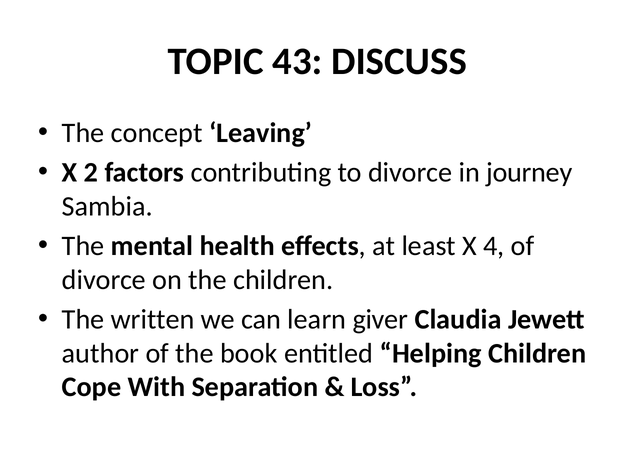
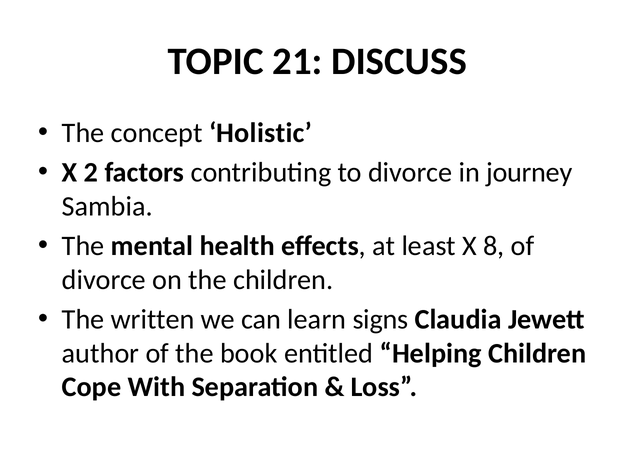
43: 43 -> 21 (297, 61)
Leaving: Leaving -> Holistic (260, 133)
4: 4 -> 8 (494, 246)
giver: giver -> signs (380, 320)
